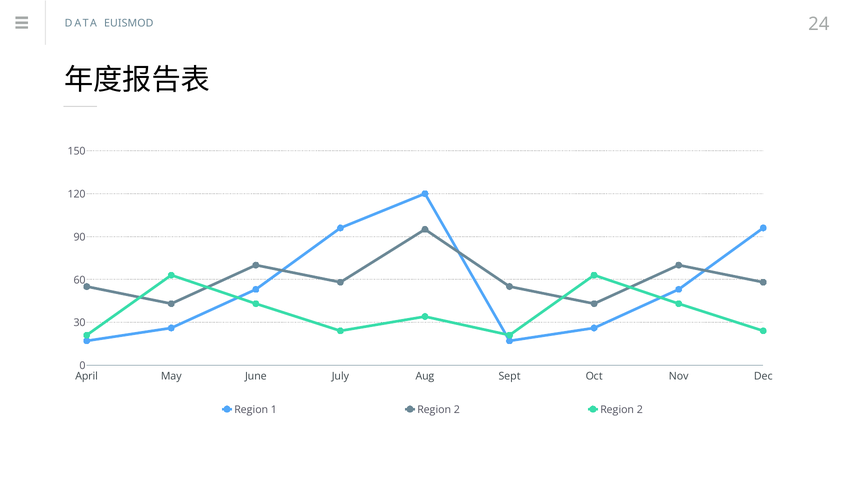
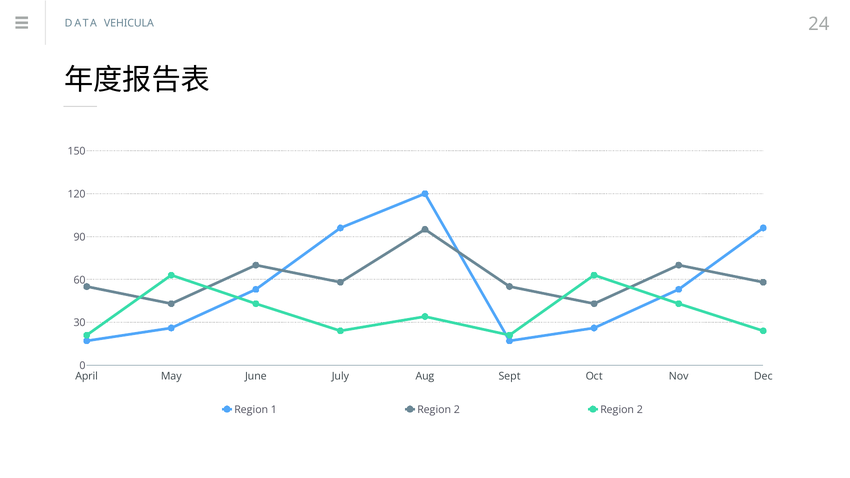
EUISMOD: EUISMOD -> VEHICULA (129, 23)
